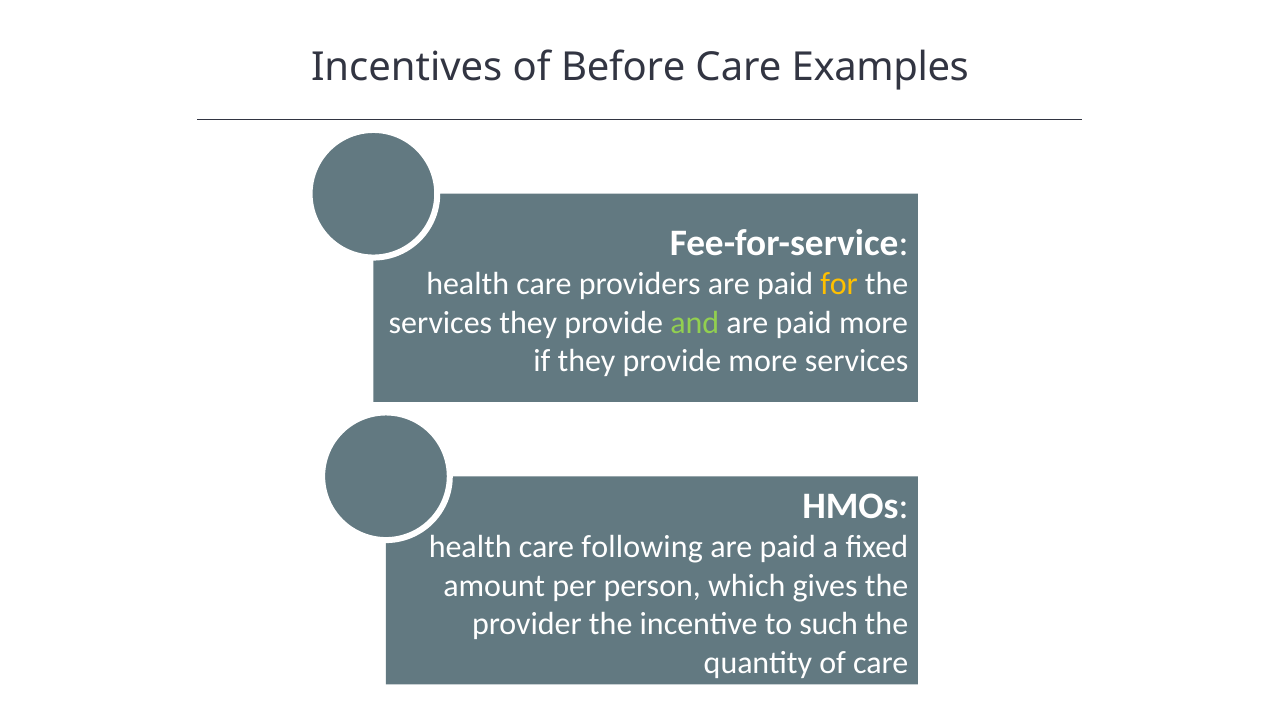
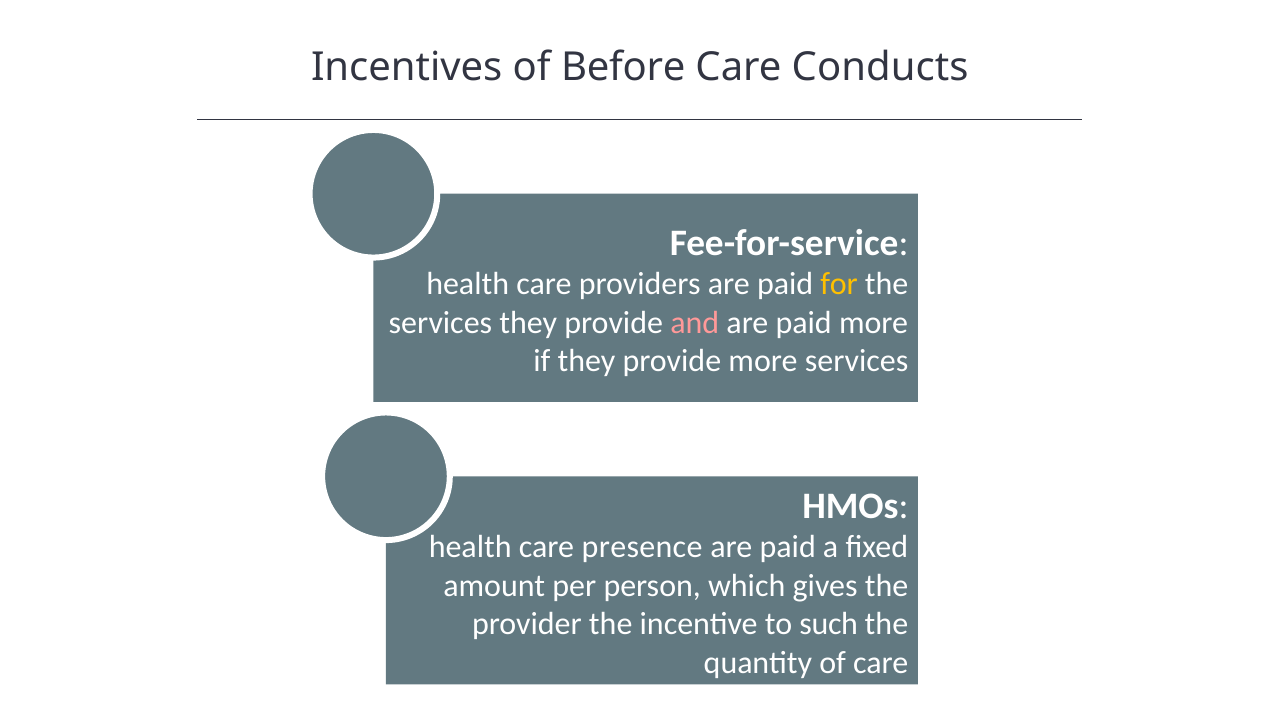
Examples: Examples -> Conducts (880, 67)
and colour: light green -> pink (695, 322)
following: following -> presence (642, 547)
